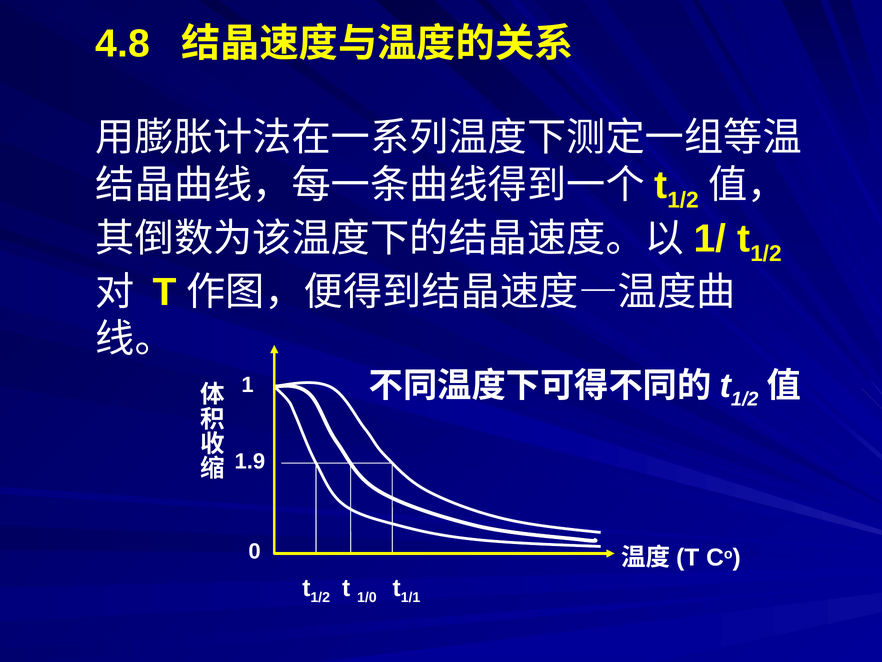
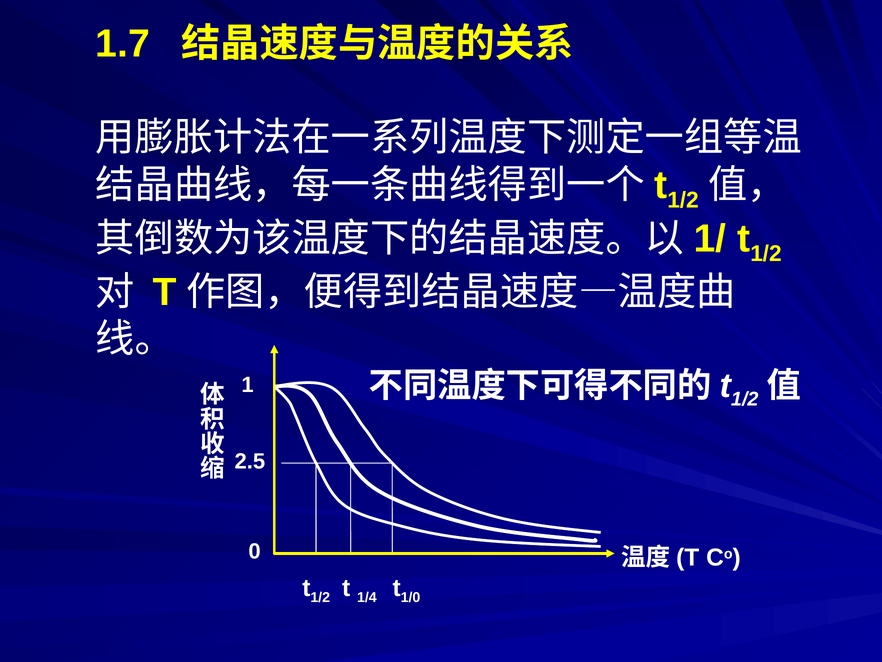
4.8: 4.8 -> 1.7 (123, 44)
1.9: 1.9 -> 2.5 (250, 461)
1/0: 1/0 -> 1/4 (367, 597)
1/1: 1/1 -> 1/0 (411, 597)
